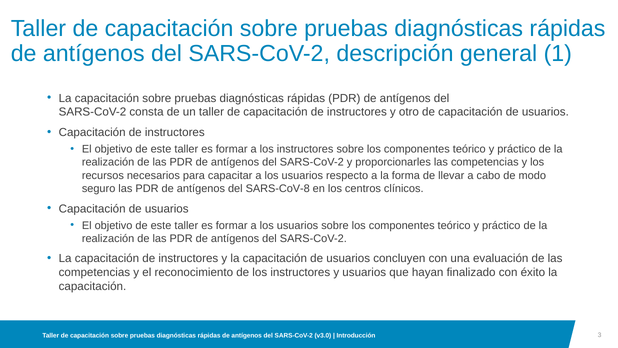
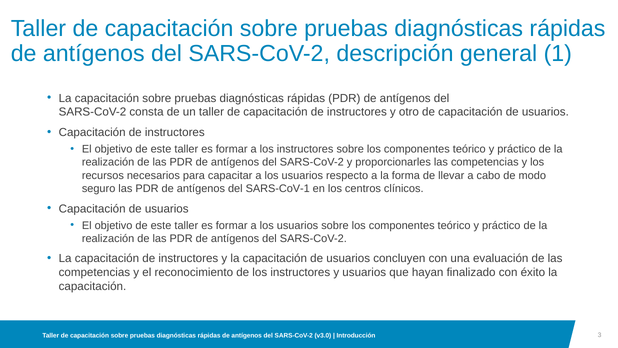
SARS-CoV-8: SARS-CoV-8 -> SARS-CoV-1 (278, 188)
